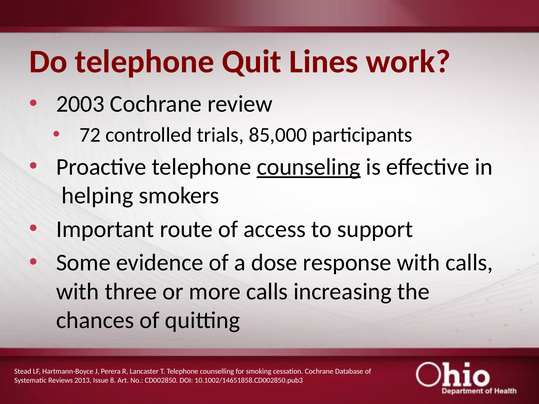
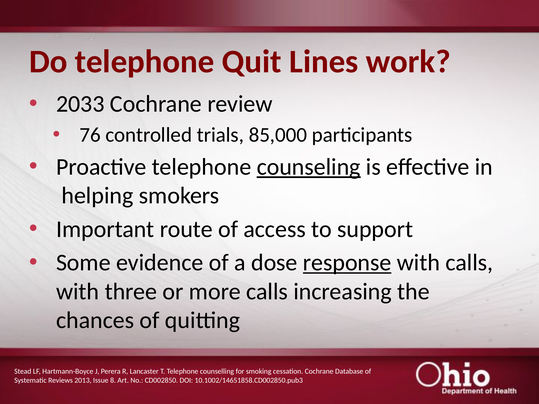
2003: 2003 -> 2033 (80, 104)
72: 72 -> 76 (90, 135)
response underline: none -> present (347, 263)
